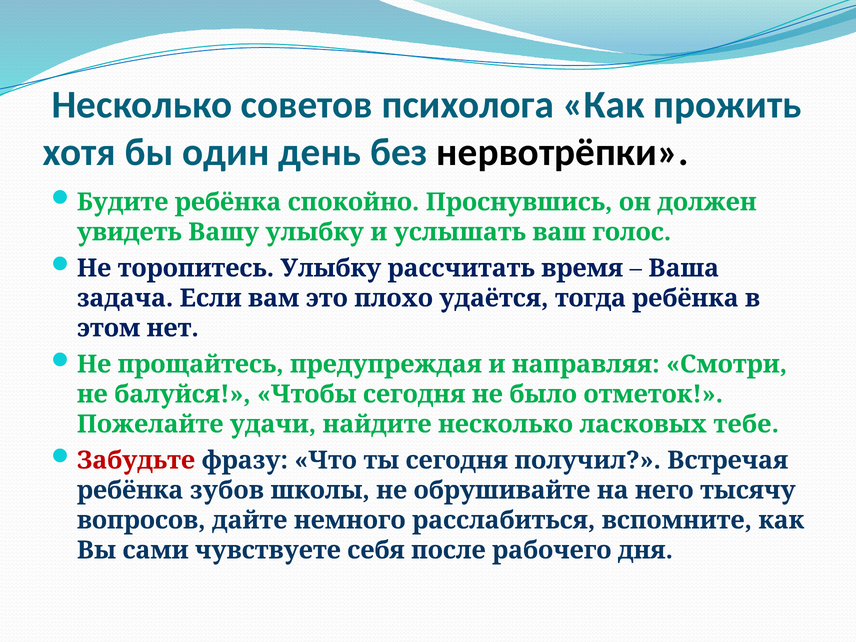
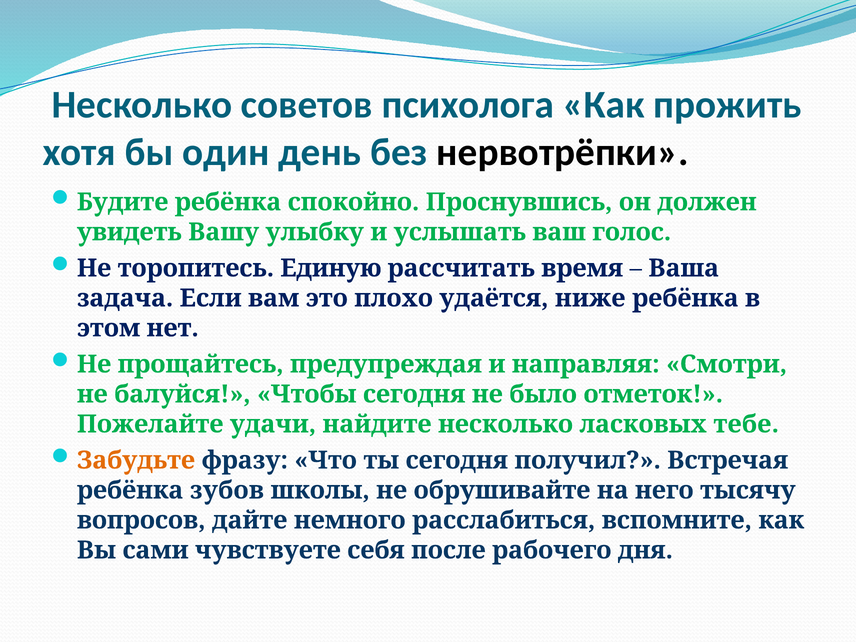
торопитесь Улыбку: Улыбку -> Единую (331, 268)
тогда: тогда -> ниже (590, 298)
Забудьте colour: red -> orange (136, 460)
